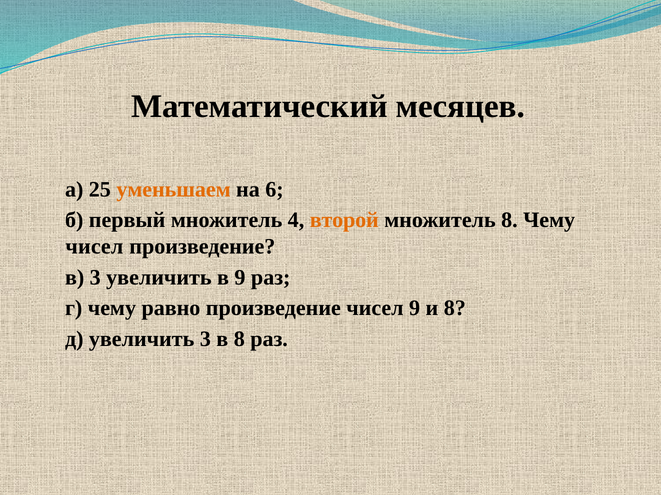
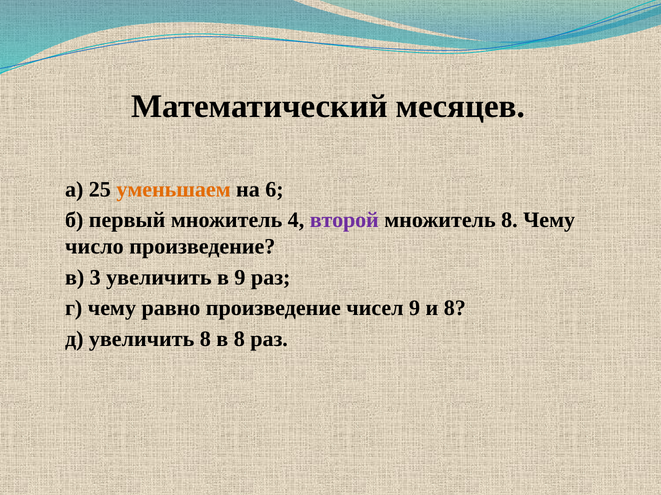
второй colour: orange -> purple (344, 220)
чисел: чисел -> число (94, 247)
увеличить 3: 3 -> 8 (205, 339)
